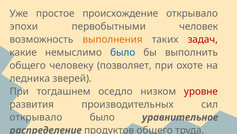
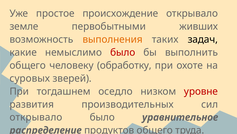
эпохи: эпохи -> земле (24, 26)
человек: человек -> живших (199, 26)
задач colour: red -> black (203, 39)
было colour: blue -> red (123, 52)
позволяет: позволяет -> обработку (124, 65)
ледника: ледника -> суровых (30, 78)
